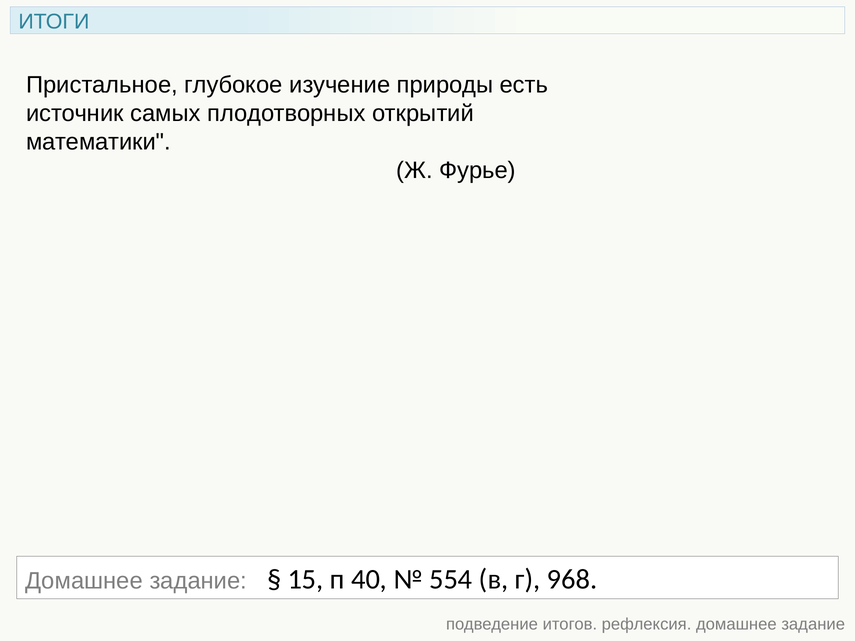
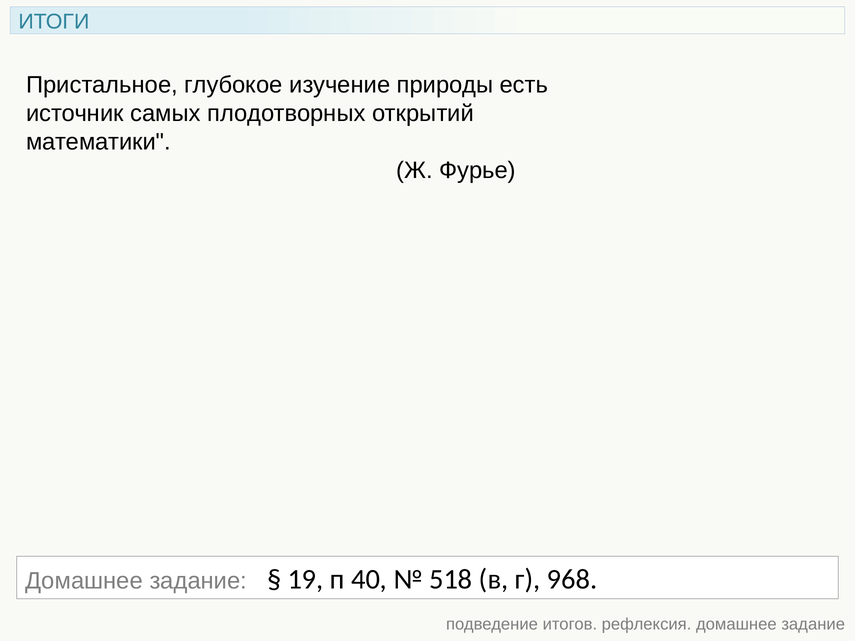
15: 15 -> 19 (306, 580)
554: 554 -> 518 (451, 580)
